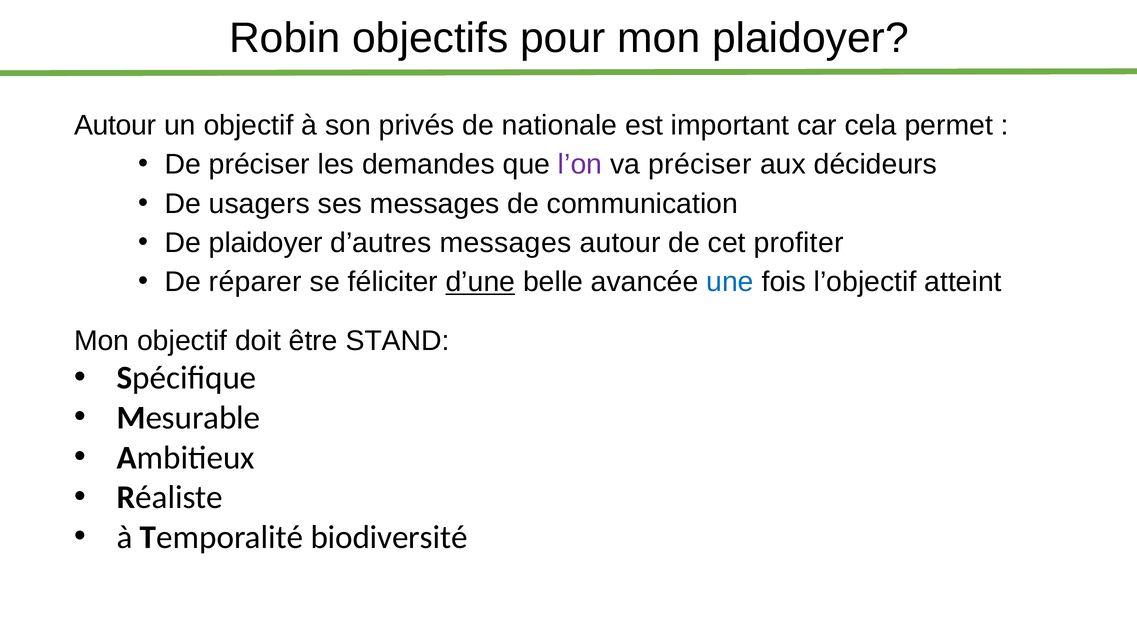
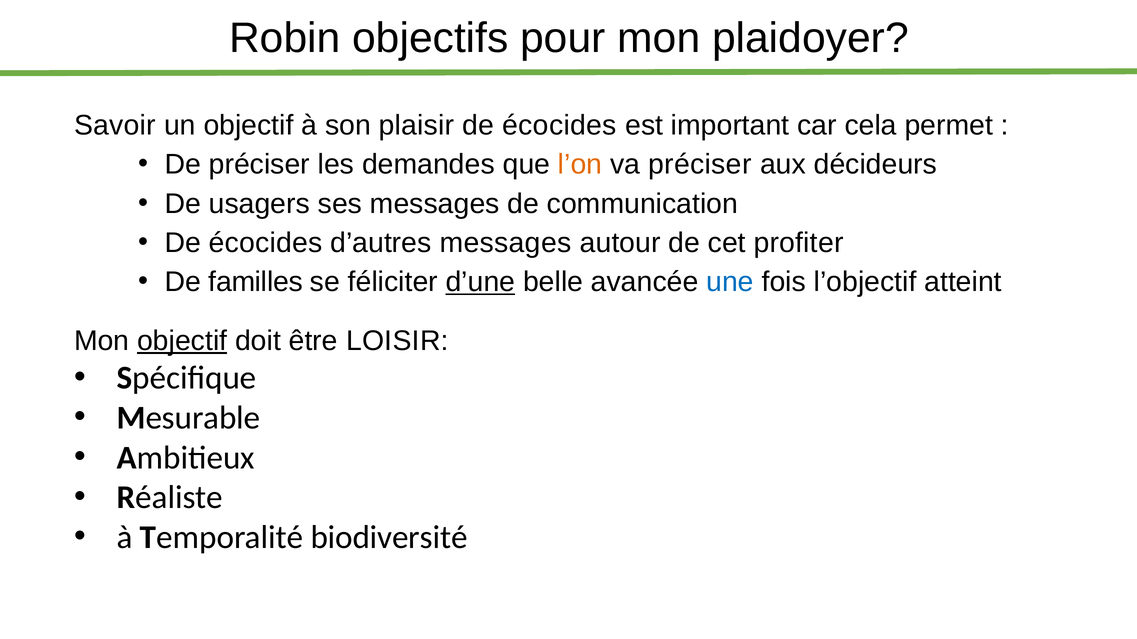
Autour: Autour -> Savoir (115, 126)
privés: privés -> plaisir (417, 126)
nationale: nationale -> écocides (559, 126)
l’on colour: purple -> orange (580, 165)
plaidoyer: plaidoyer -> écocides (266, 243)
réparer: réparer -> familles (256, 282)
objectif underline: none -> present (182, 341)
STAND: STAND -> LOISIR (397, 341)
